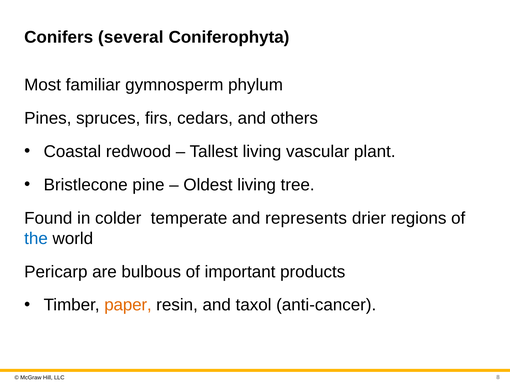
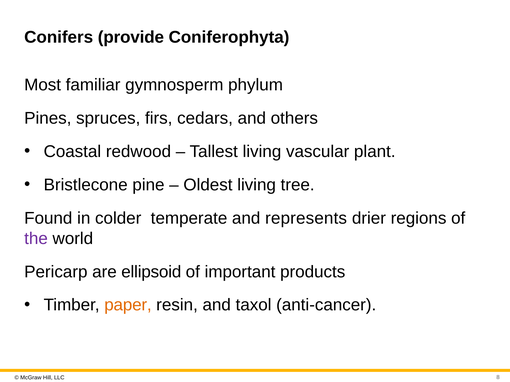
several: several -> provide (131, 37)
the colour: blue -> purple (36, 239)
bulbous: bulbous -> ellipsoid (151, 272)
